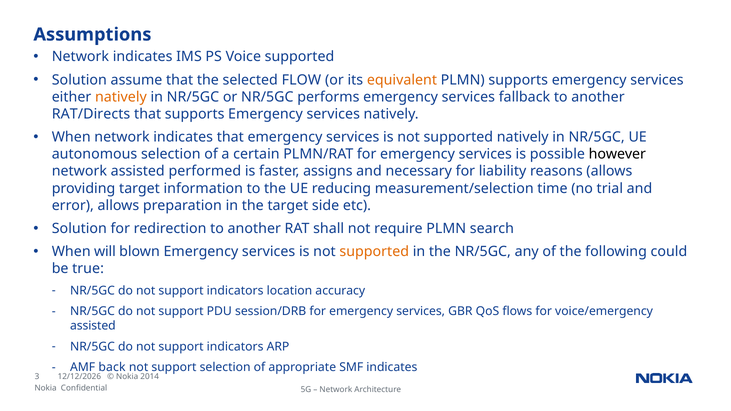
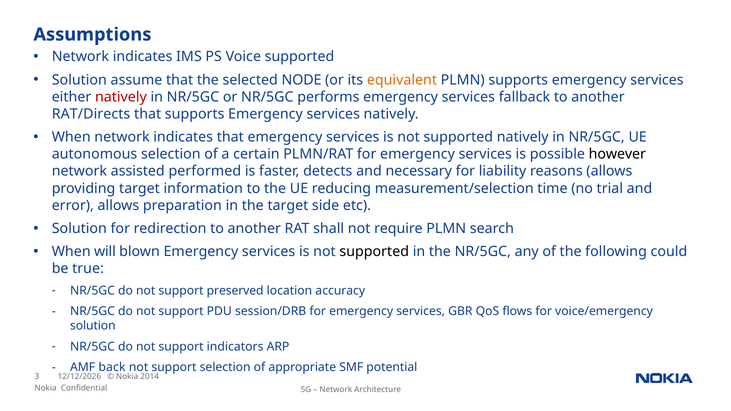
FLOW: FLOW -> NODE (302, 80)
natively colour: orange -> red (121, 97)
assigns: assigns -> detects (328, 171)
supported colour: orange -> black (374, 252)
indicators: indicators -> preserved (235, 291)
assisted: assisted -> solution (93, 326)
SMF indicates: indicates -> potential (392, 367)
